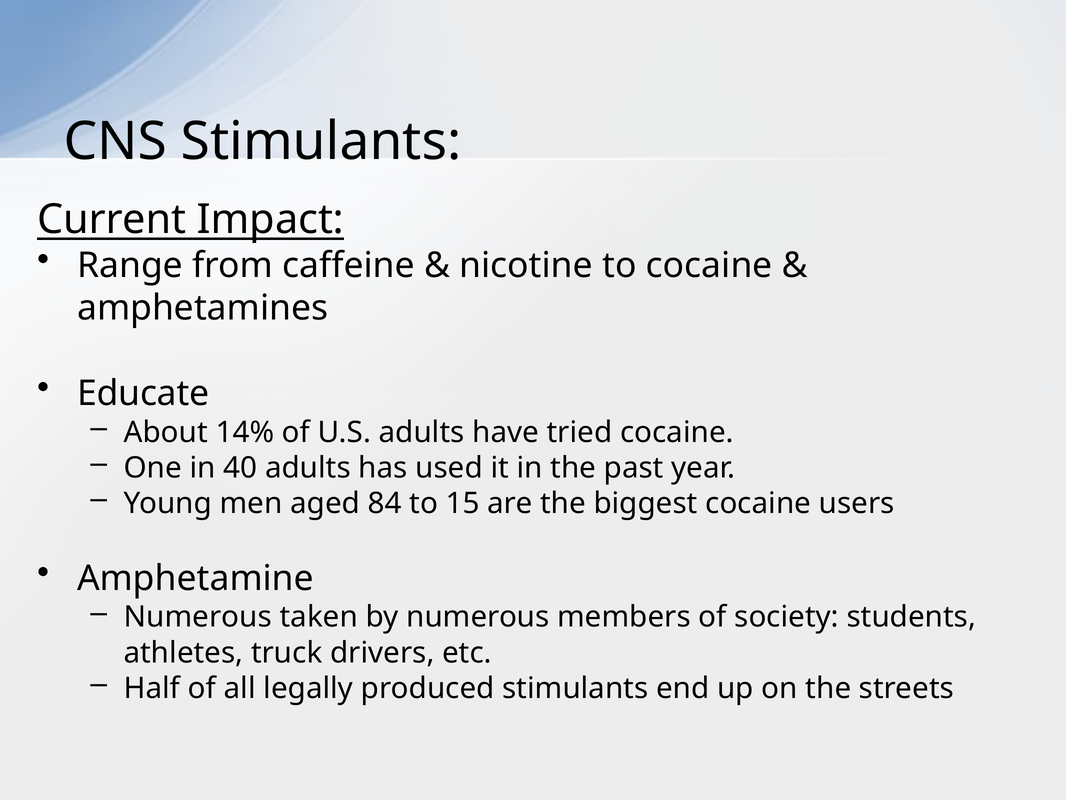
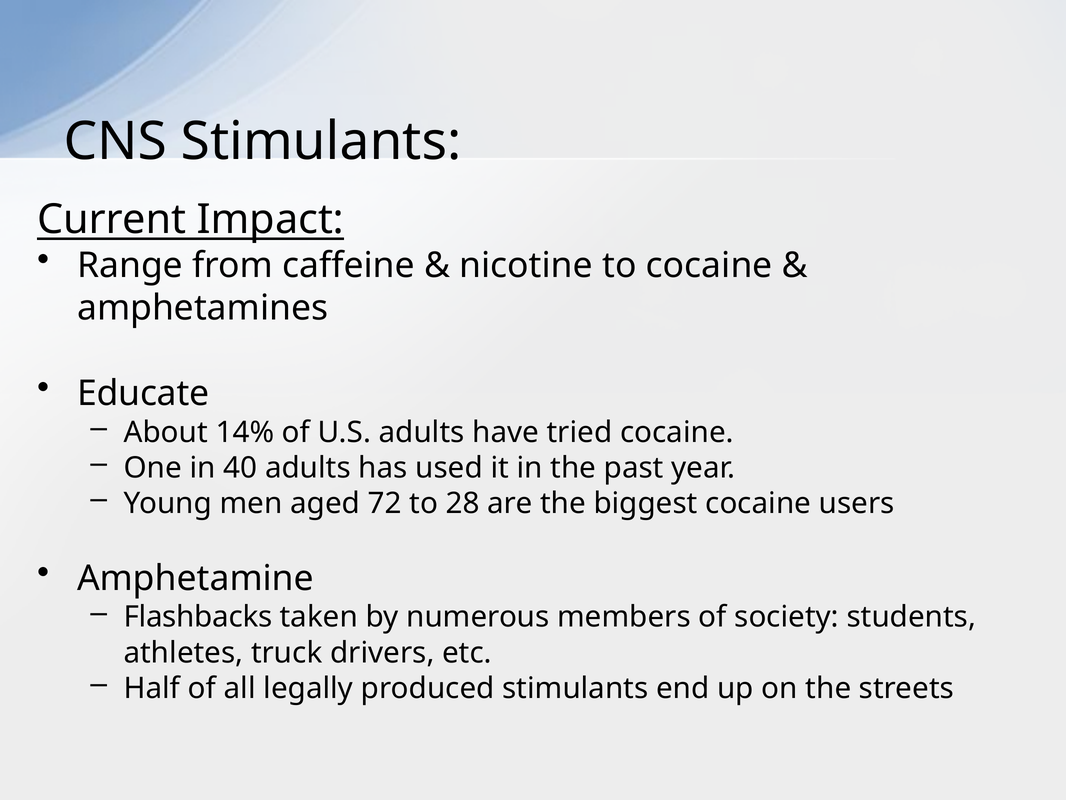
84: 84 -> 72 (385, 503)
15: 15 -> 28 (463, 503)
Numerous: Numerous -> Flashbacks (198, 617)
